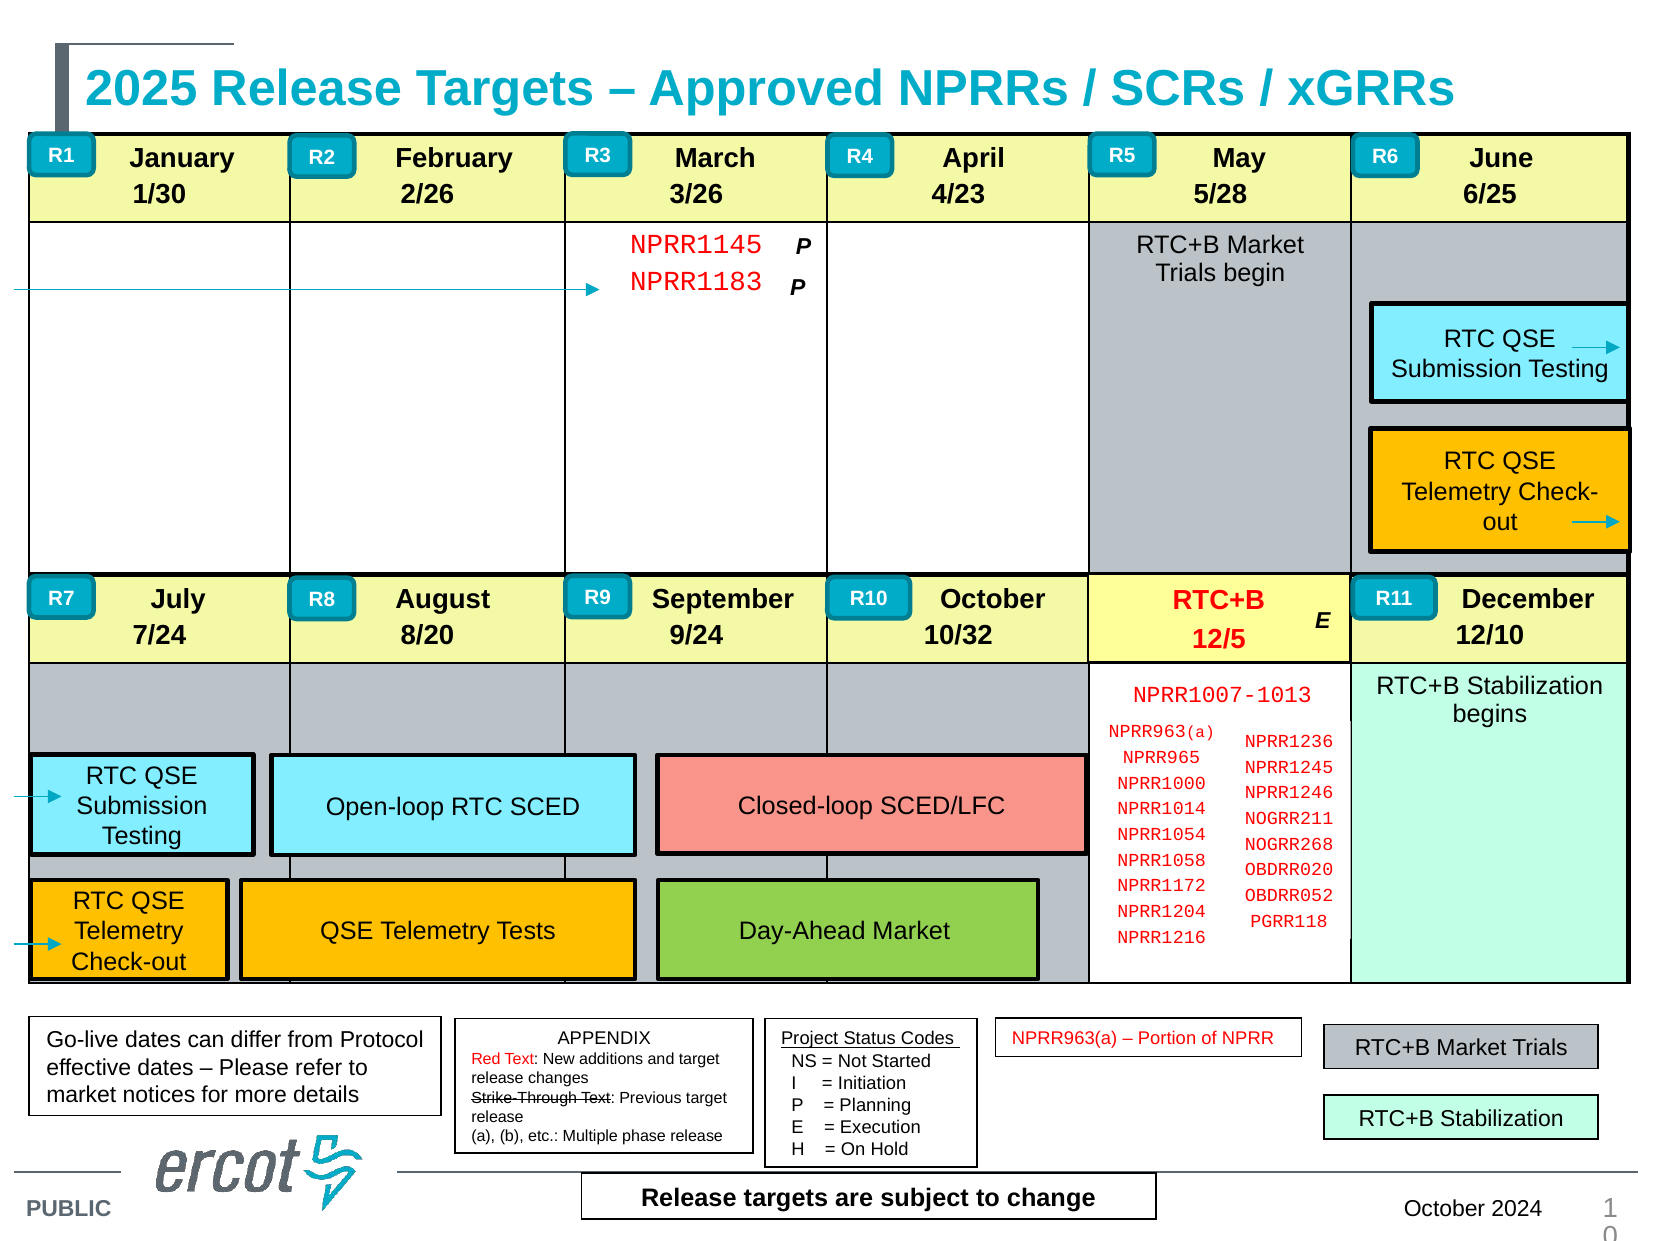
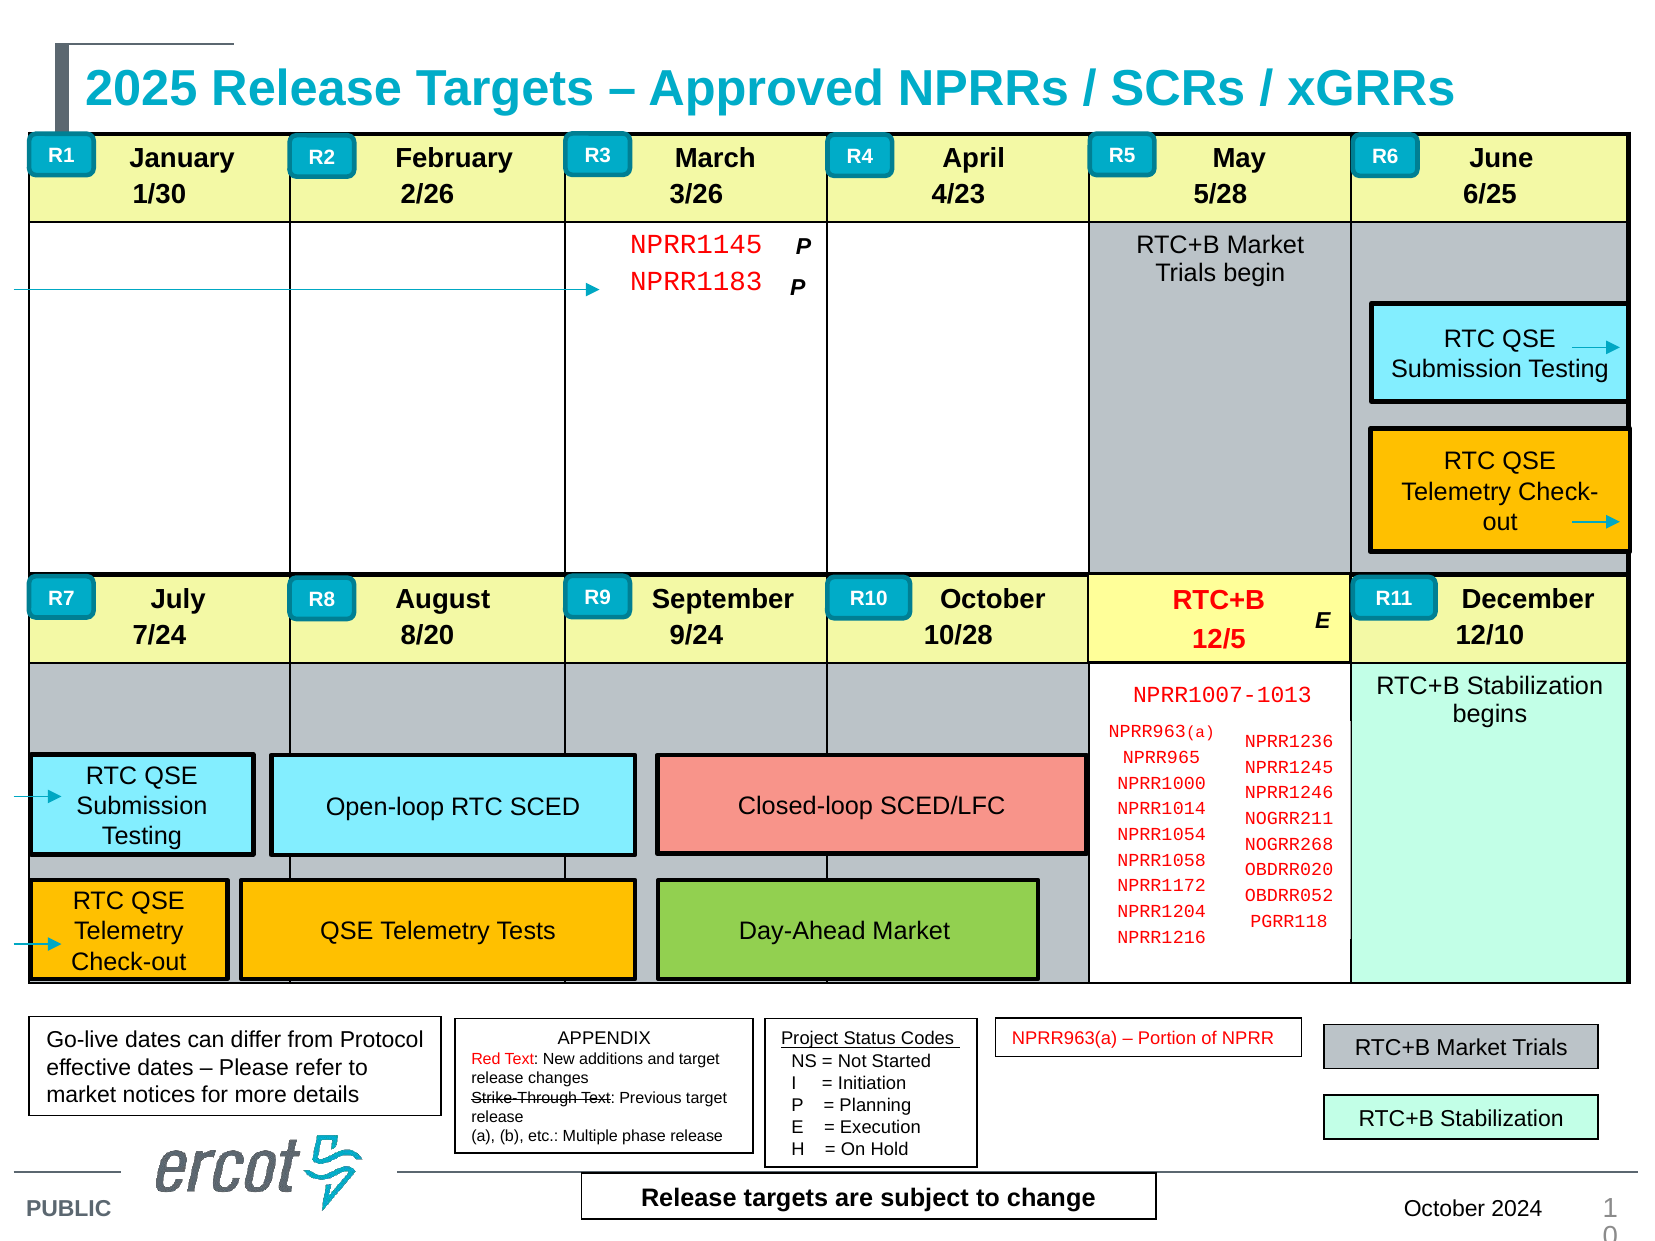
10/32: 10/32 -> 10/28 (958, 636)
